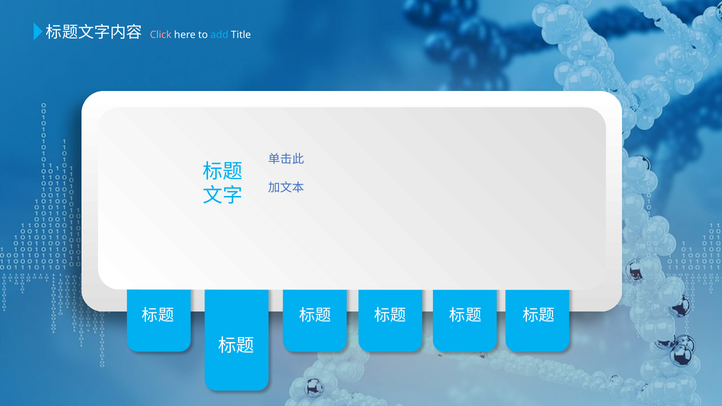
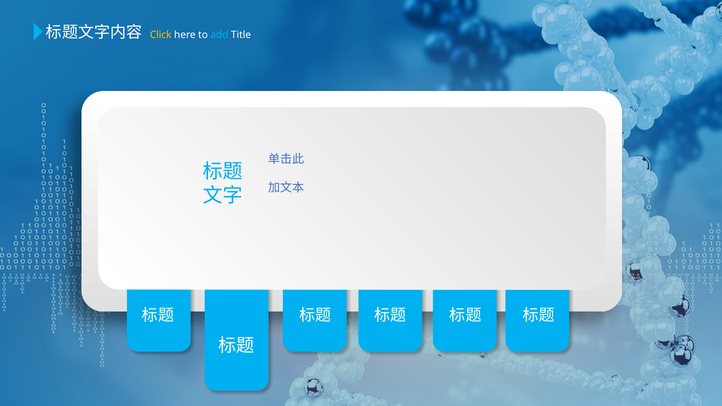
Click colour: pink -> yellow (161, 35)
